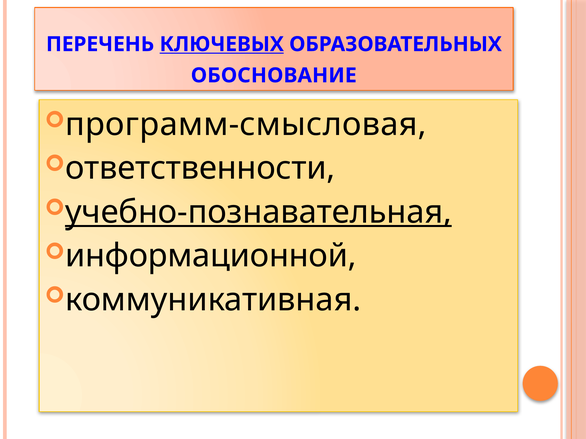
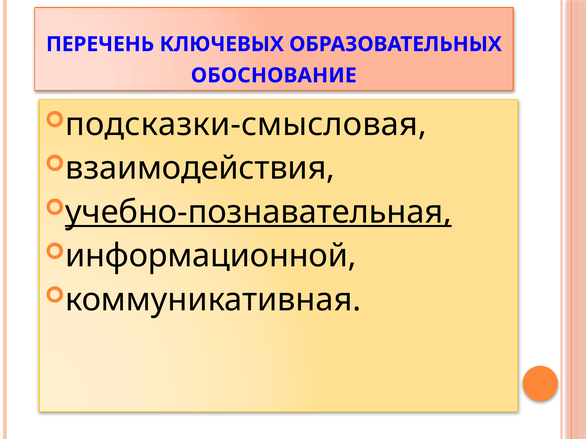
КЛЮЧЕВЫХ underline: present -> none (222, 44)
программ-смысловая: программ-смысловая -> подсказки-смысловая (246, 124)
ответственности: ответственности -> взаимодействия (200, 168)
